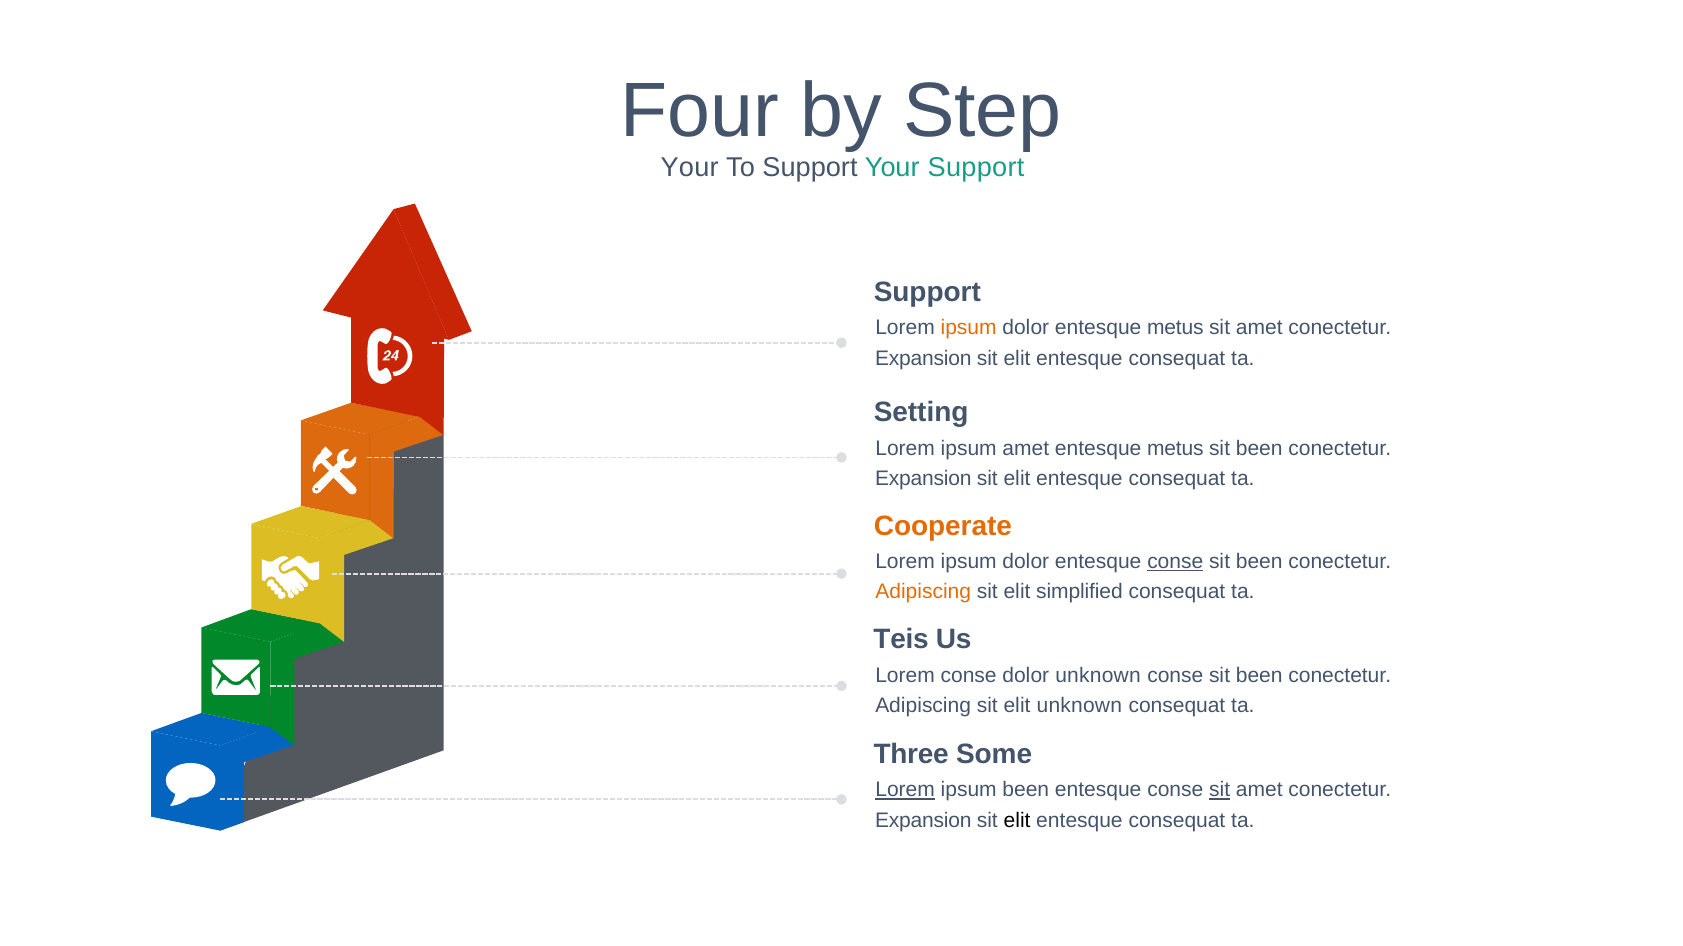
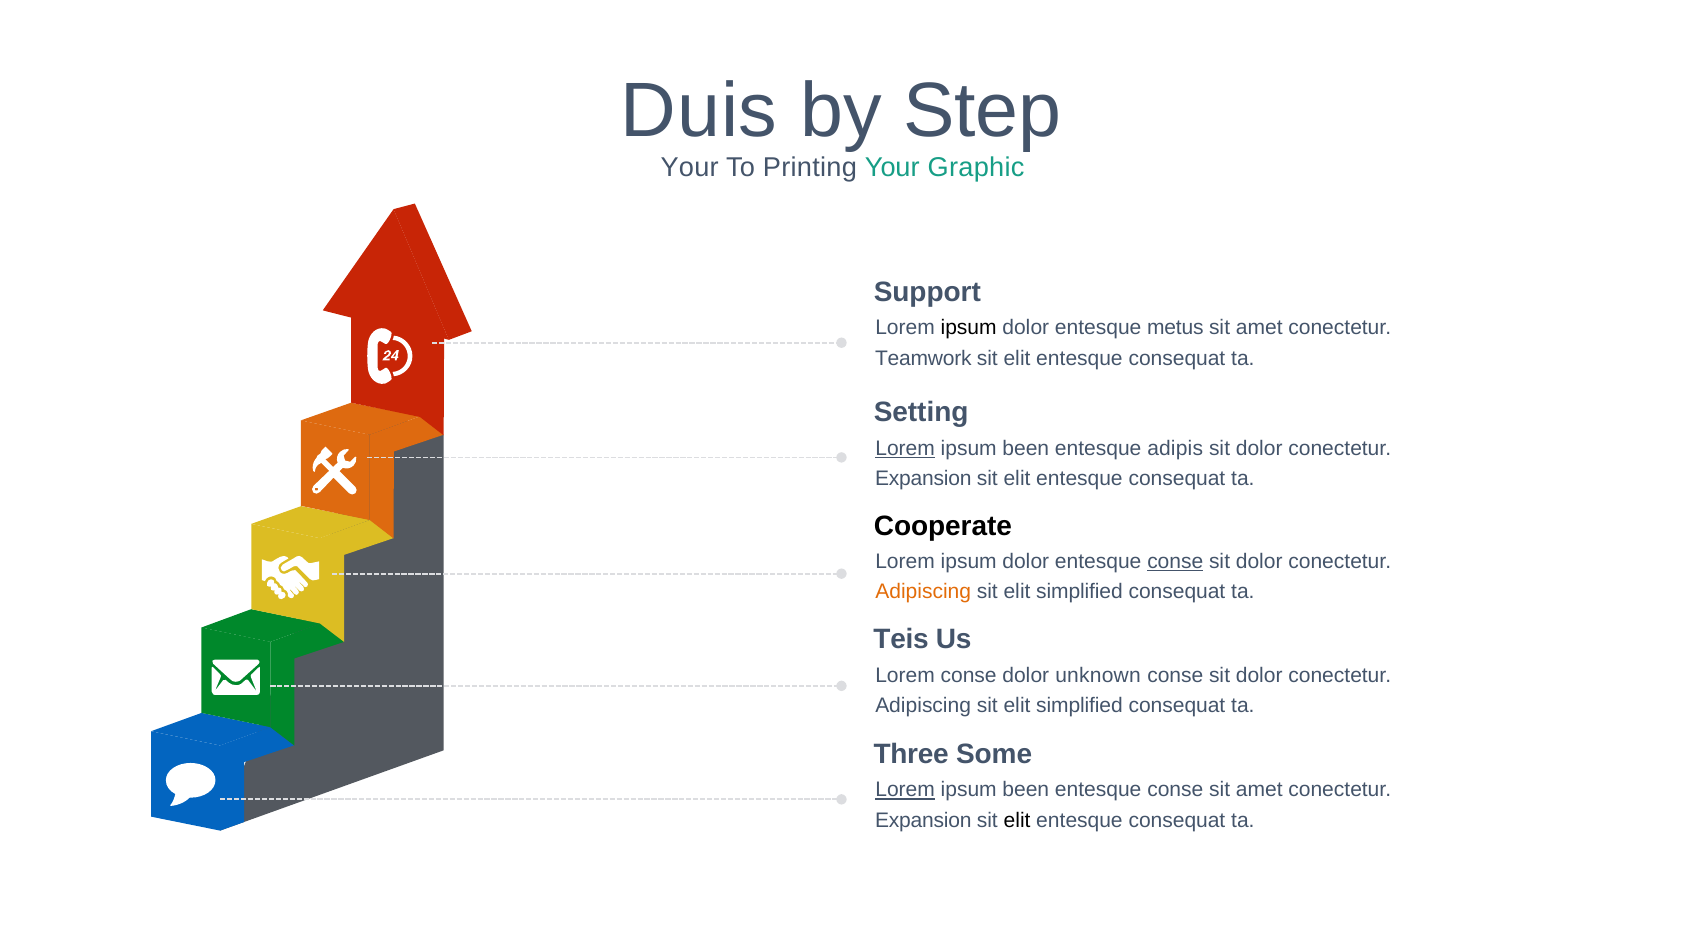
Four: Four -> Duis (699, 111)
To Support: Support -> Printing (810, 168)
Your Support: Support -> Graphic (976, 168)
ipsum colour: orange -> black (969, 328)
Expansion: Expansion -> Teamwork (923, 358)
Lorem underline: none -> present (905, 449)
amet: amet -> been (1026, 449)
metus: metus -> adipis (1175, 449)
been: been -> dolor (1259, 449)
Cooperate colour: orange -> black (943, 526)
been: been -> dolor (1259, 562)
been: been -> dolor (1259, 676)
unknown: unknown -> simplified (1079, 706)
sit underline: present -> none (1220, 790)
